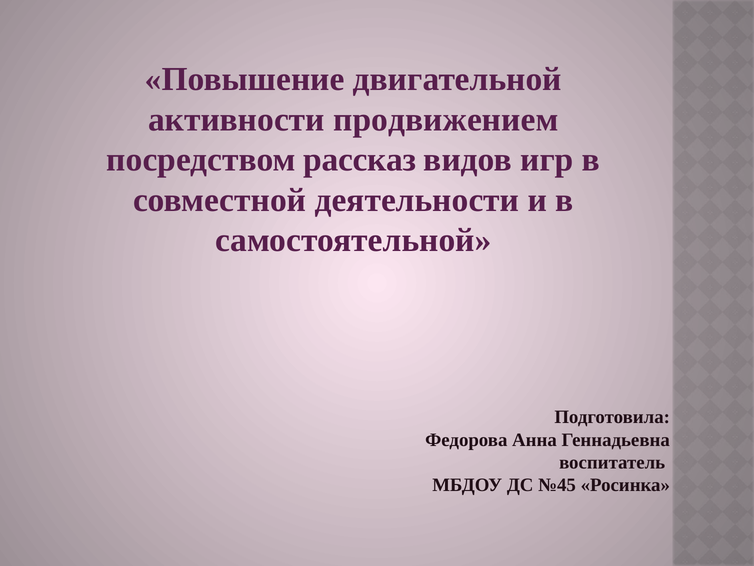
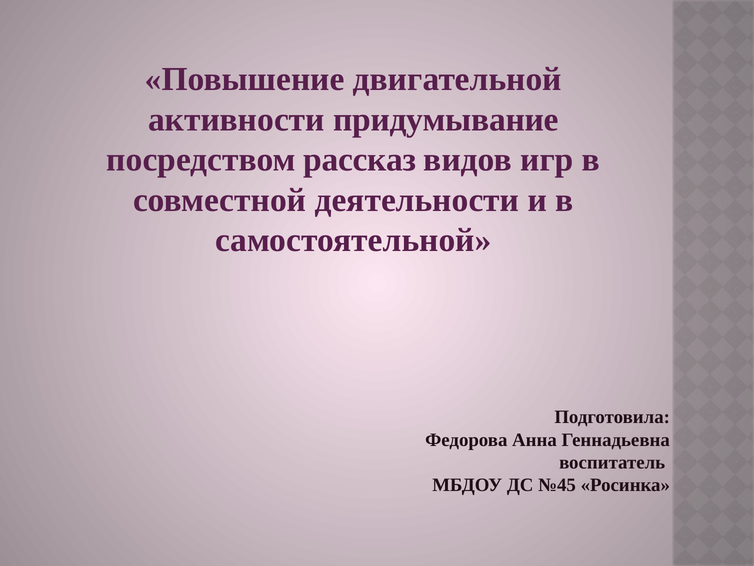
продвижением: продвижением -> придумывание (446, 119)
